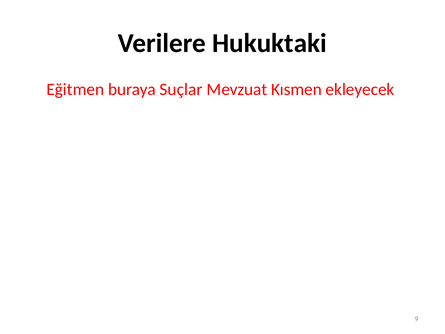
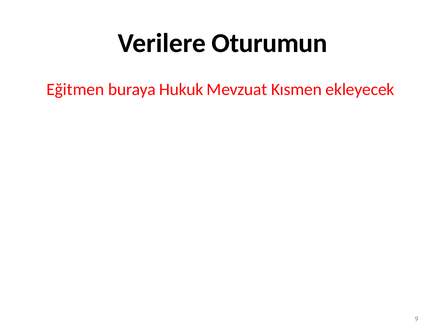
Hukuktaki: Hukuktaki -> Oturumun (270, 43)
Suçlar: Suçlar -> Hukuk (181, 89)
